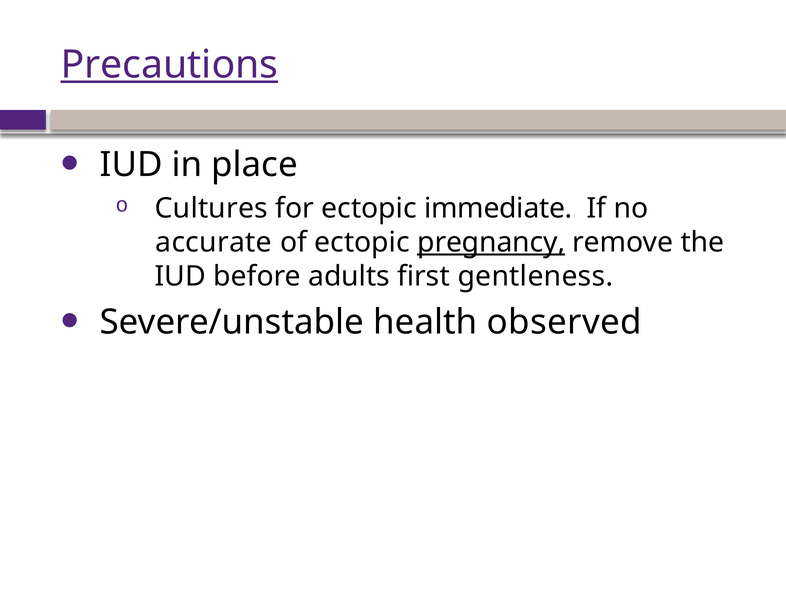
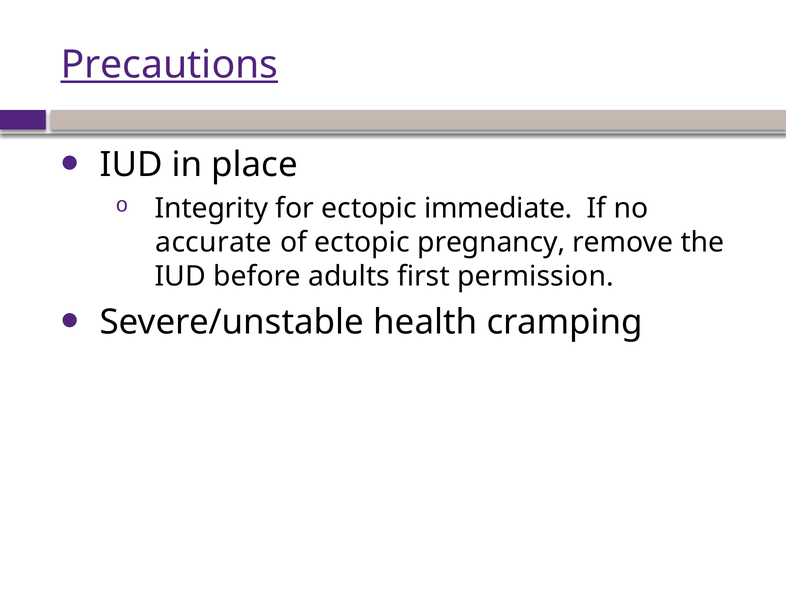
Cultures: Cultures -> Integrity (211, 208)
pregnancy underline: present -> none (491, 242)
gentleness: gentleness -> permission (536, 277)
observed: observed -> cramping (565, 323)
